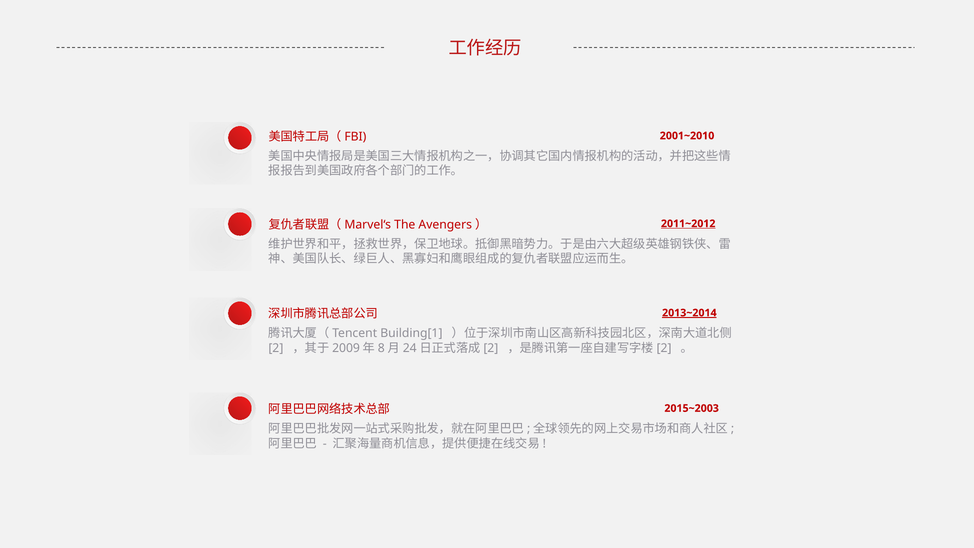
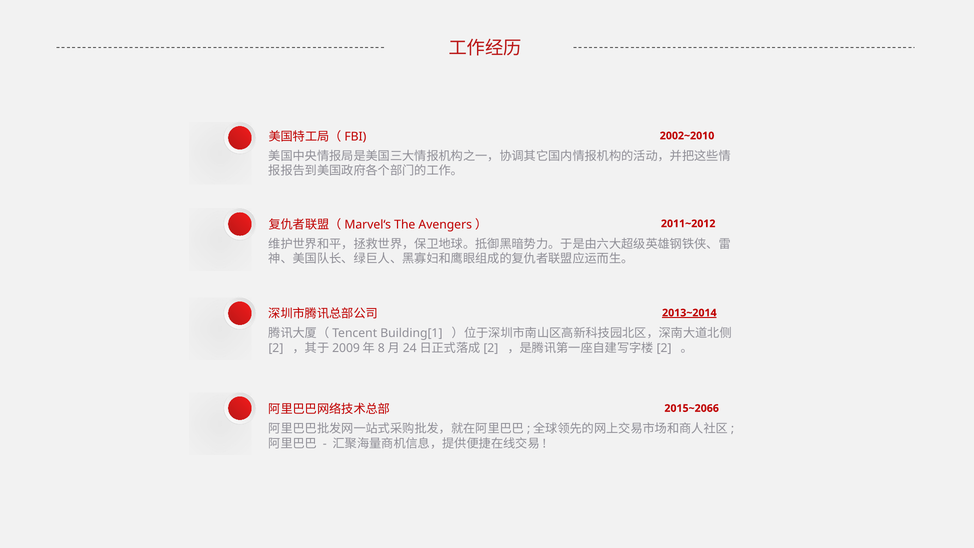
2001~2010: 2001~2010 -> 2002~2010 (687, 136)
2011~2012 underline: present -> none (688, 224)
2015~2003: 2015~2003 -> 2015~2066 (692, 408)
